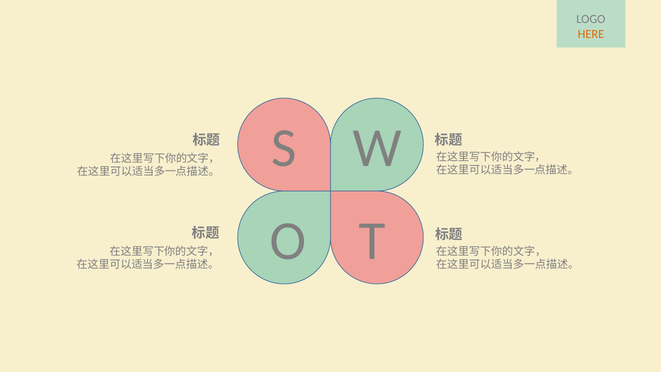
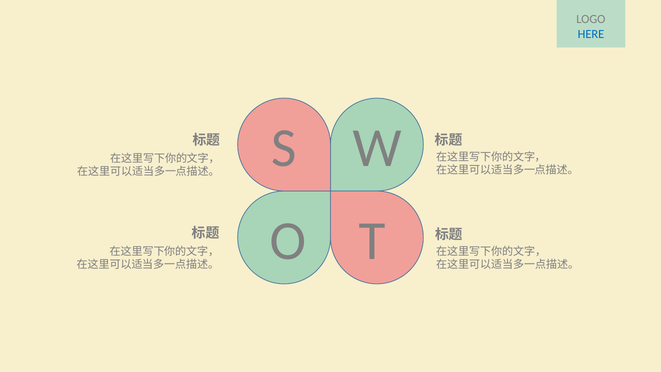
HERE colour: orange -> blue (591, 34)
